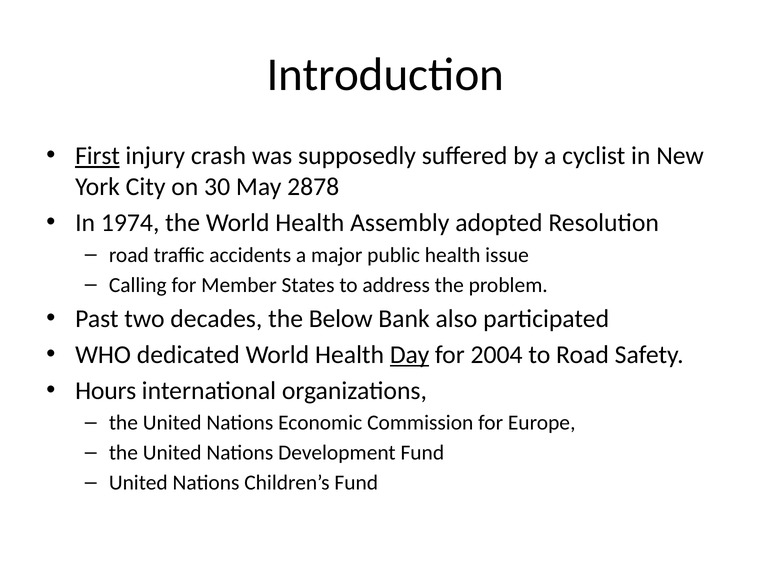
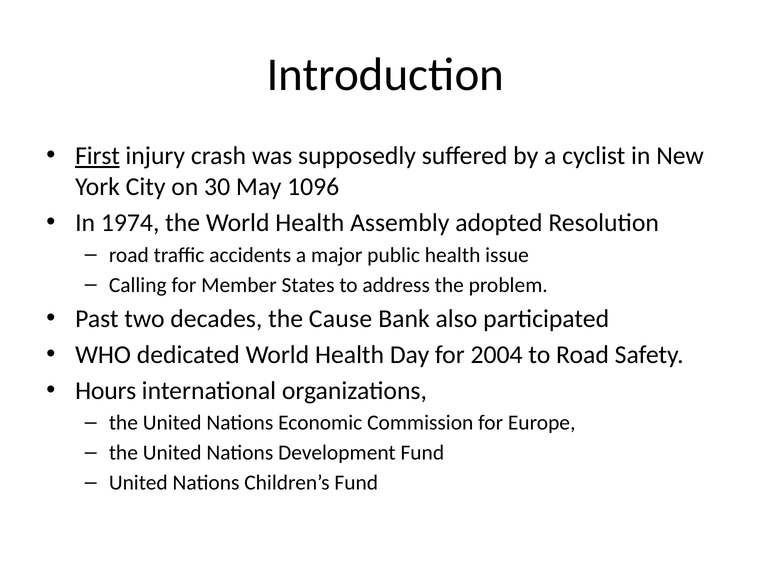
2878: 2878 -> 1096 (313, 187)
Below: Below -> Cause (340, 319)
Day underline: present -> none (410, 355)
